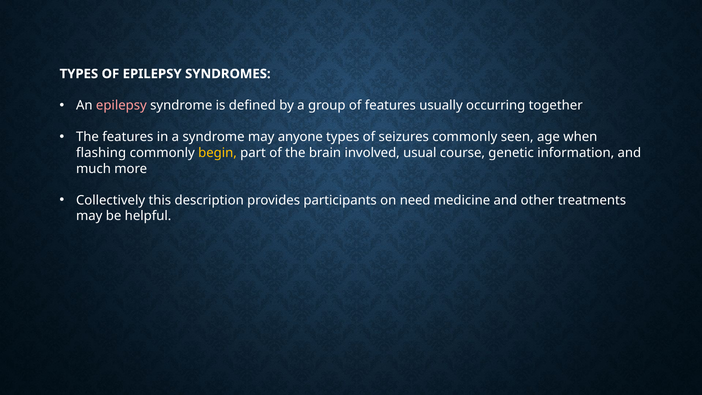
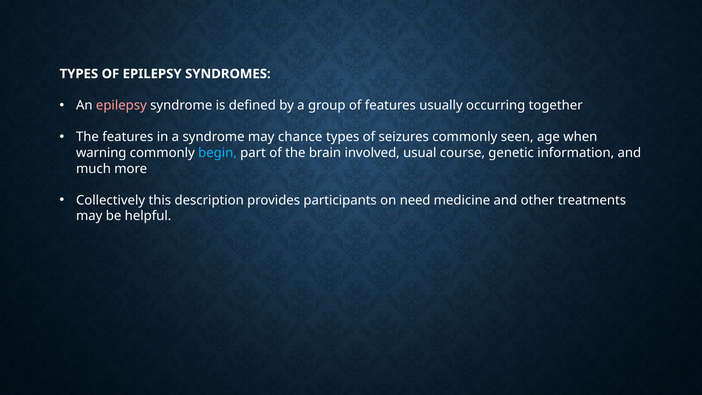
anyone: anyone -> chance (300, 137)
flashing: flashing -> warning (101, 153)
begin colour: yellow -> light blue (218, 153)
